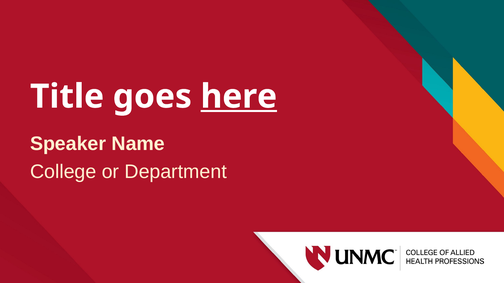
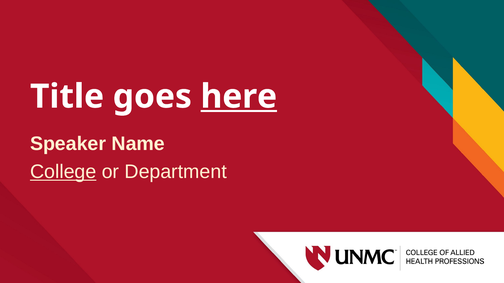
College underline: none -> present (63, 172)
